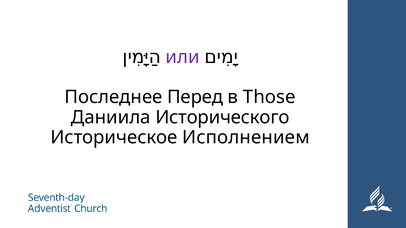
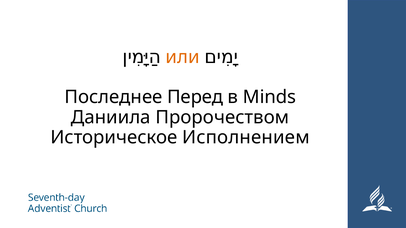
или colour: purple -> orange (183, 57)
Those: Those -> Minds (269, 97)
Исторического: Исторического -> Пророчеством (222, 117)
